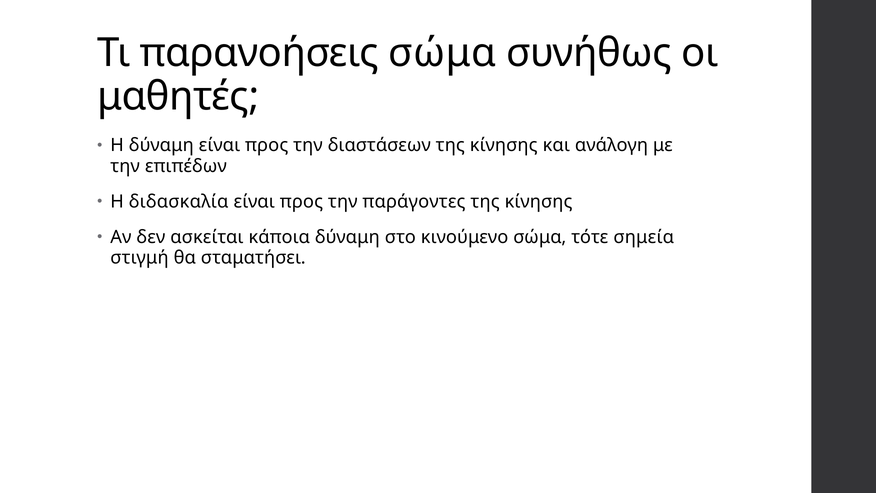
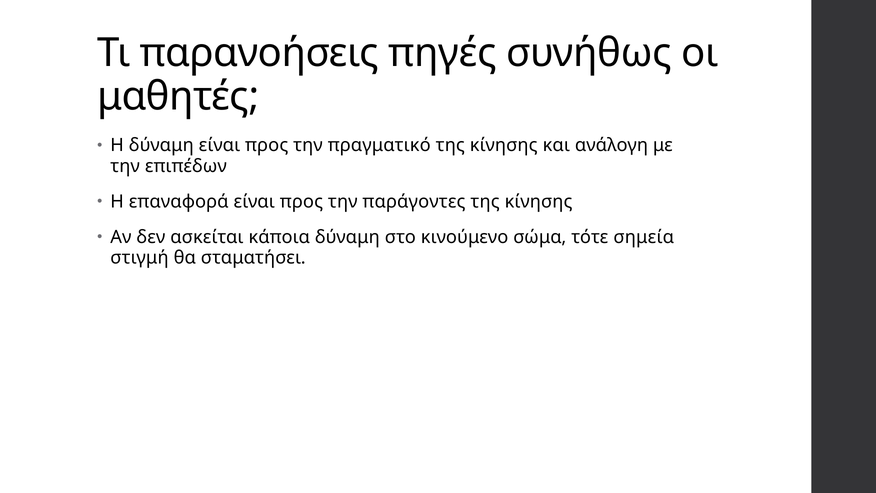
παρανοήσεις σώμα: σώμα -> πηγές (443, 53)
διαστάσεων: διαστάσεων -> πραγματικό (379, 145)
διδασκαλία: διδασκαλία -> επαναφορά (179, 202)
